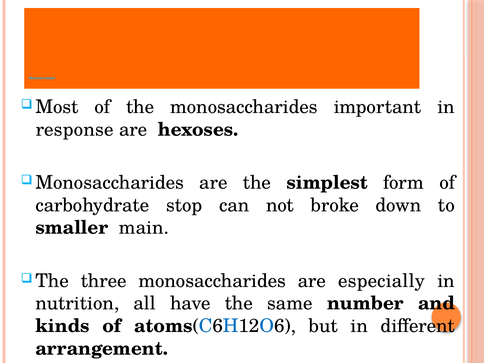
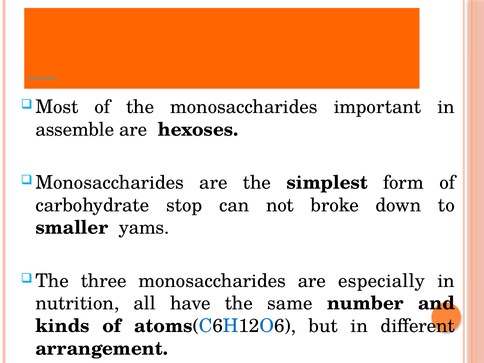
response: response -> assemble (75, 129)
main: main -> yams (144, 228)
